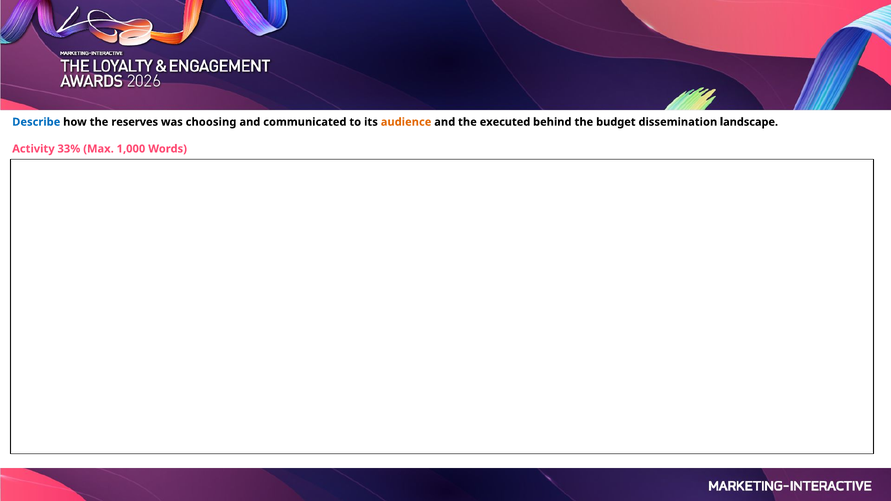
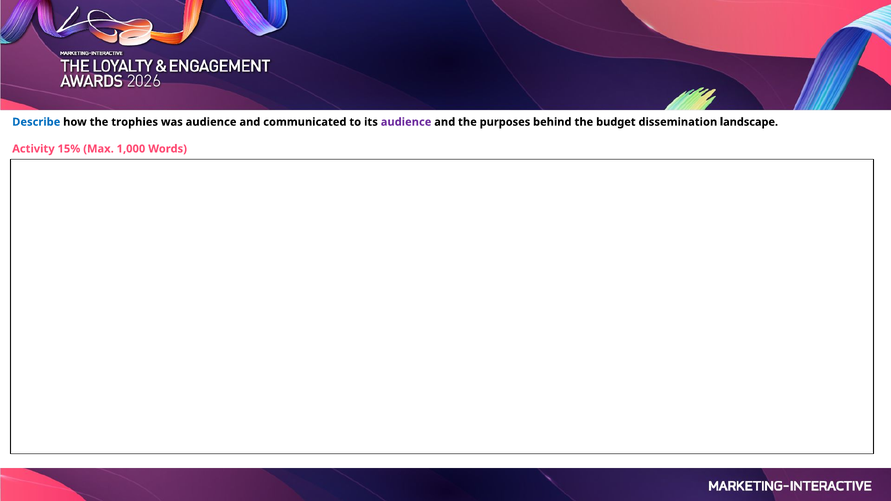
reserves: reserves -> trophies (135, 122)
was choosing: choosing -> audience (211, 122)
audience colour: orange -> purple (406, 122)
executed: executed -> purposes (505, 122)
33%: 33% -> 15% (69, 149)
